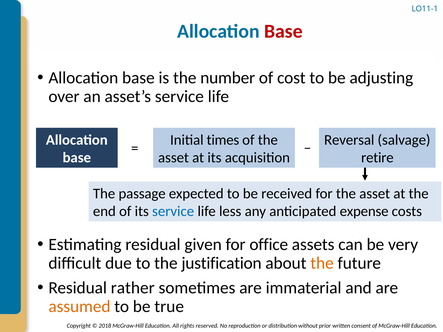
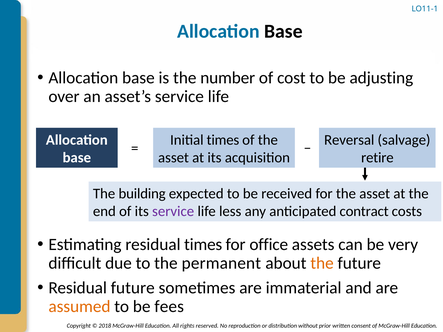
Base colour: red -> black (283, 31)
passage: passage -> building (142, 194)
service colour: blue -> purple (173, 212)
expense: expense -> contract (364, 212)
residual given: given -> times (203, 245)
justification: justification -> permanent (221, 263)
Residual rather: rather -> future (133, 288)
true: true -> fees (169, 307)
